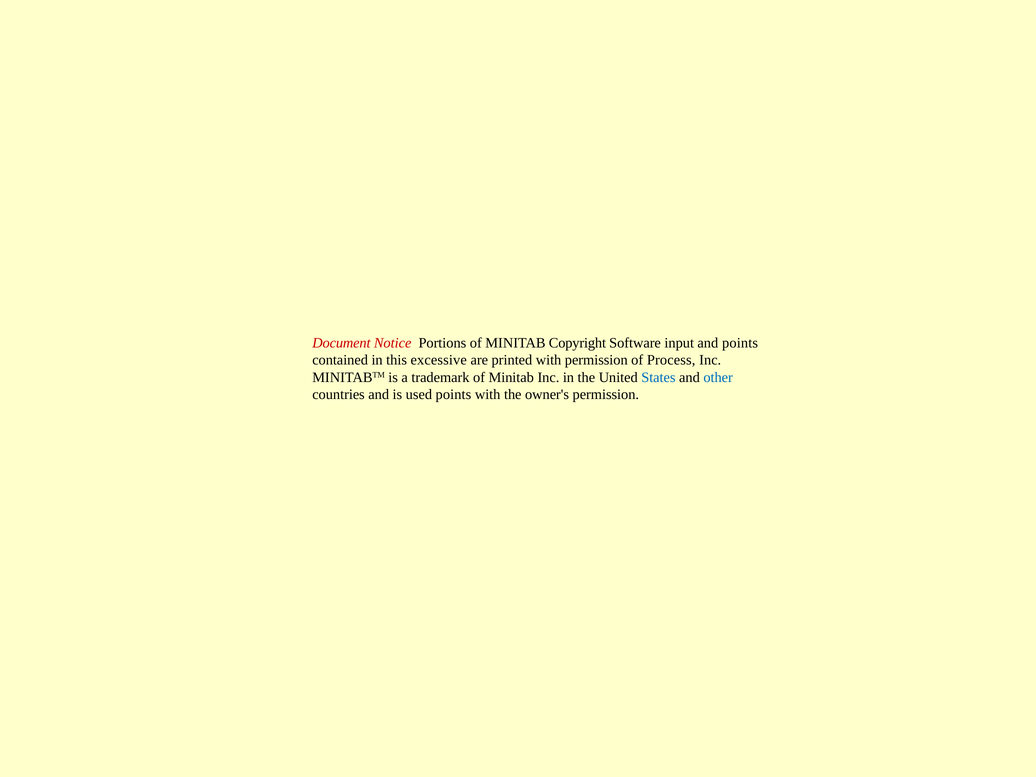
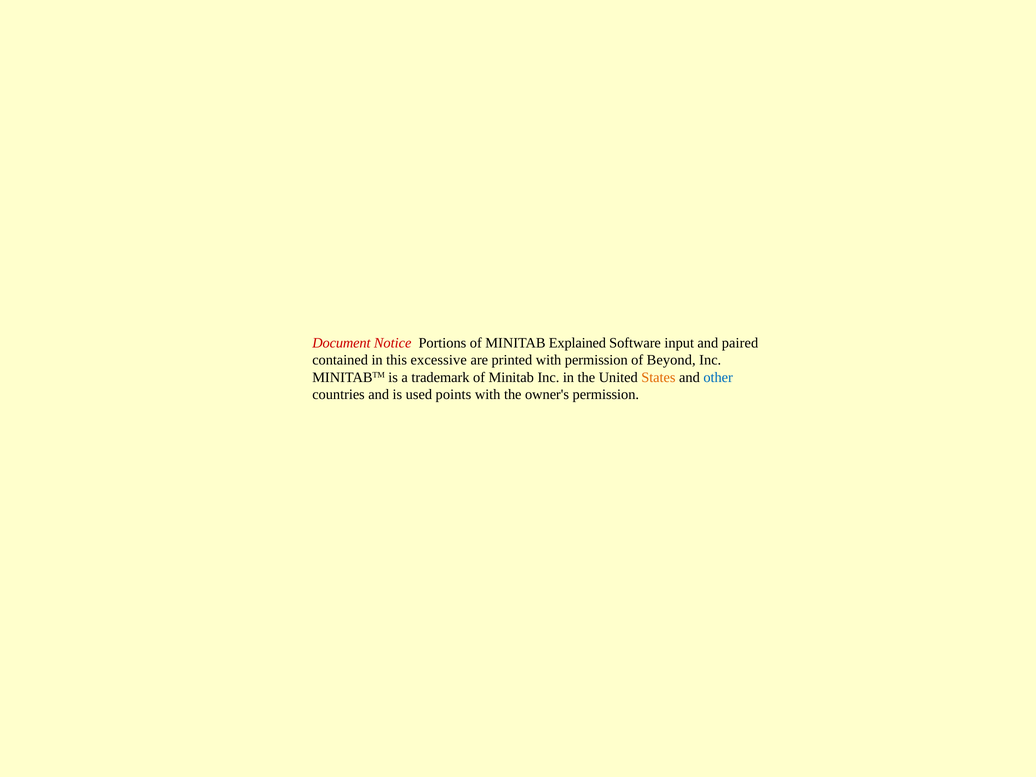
Copyright: Copyright -> Explained (577, 343)
and points: points -> paired (740, 343)
Process: Process -> Beyond (671, 360)
States colour: blue -> orange (658, 377)
